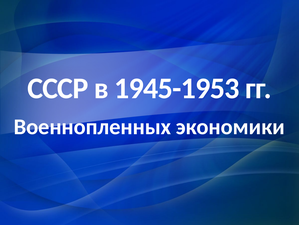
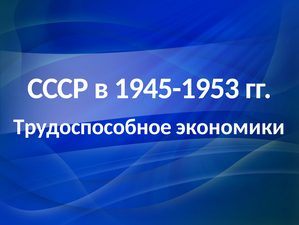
Военнопленных: Военнопленных -> Трудоспособное (92, 126)
